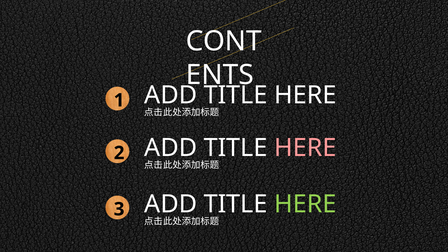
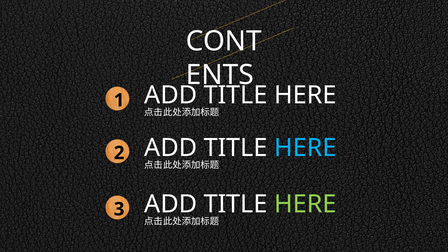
HERE colour: pink -> light blue (305, 148)
